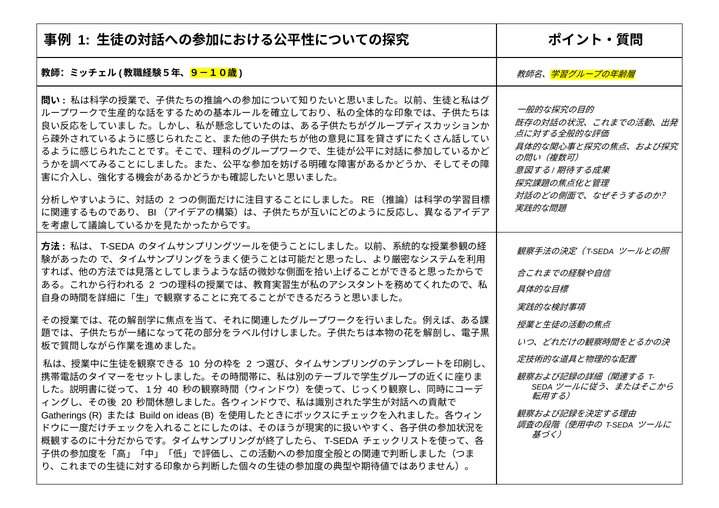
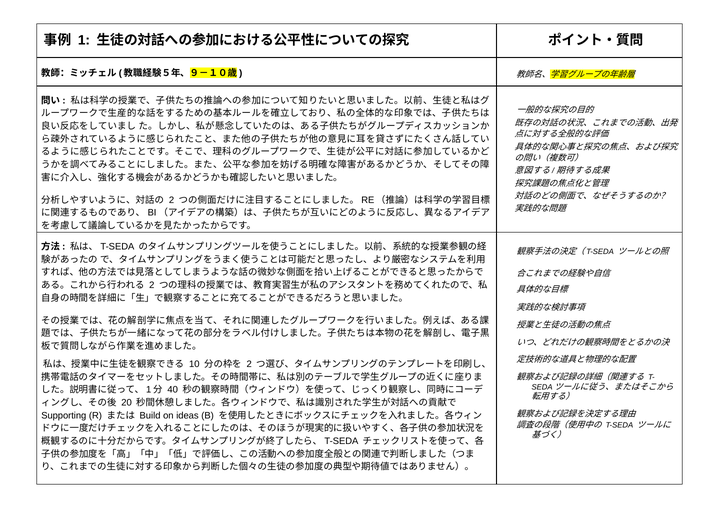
Gatherings: Gatherings -> Supporting (64, 416)
